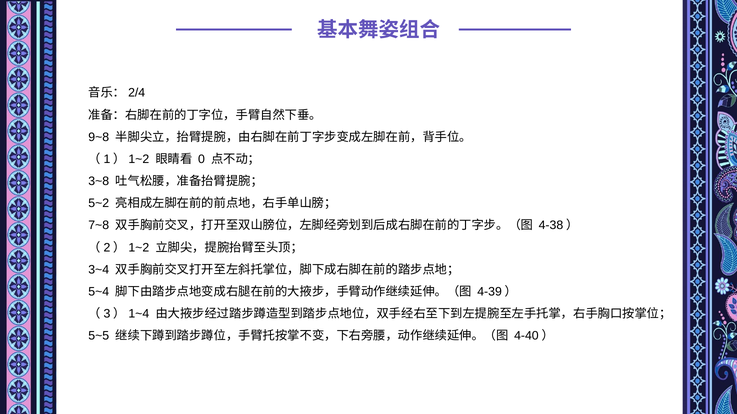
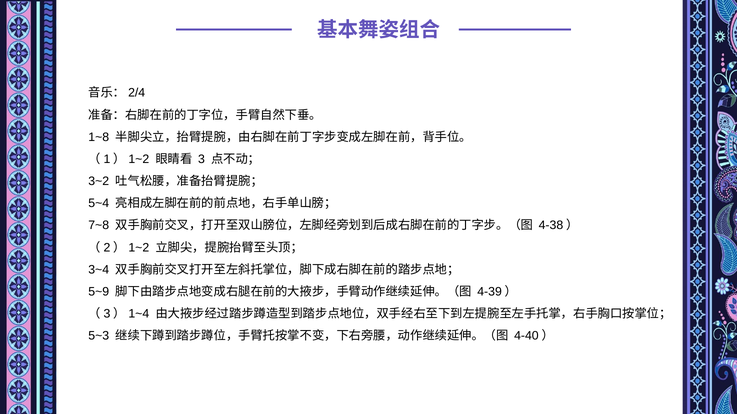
9~8: 9~8 -> 1~8 (99, 137)
0: 0 -> 3 (201, 159)
3~8: 3~8 -> 3~2 (99, 181)
5~2: 5~2 -> 5~4 (99, 204)
5~4: 5~4 -> 5~9 (99, 292)
5~5: 5~5 -> 5~3 (99, 336)
